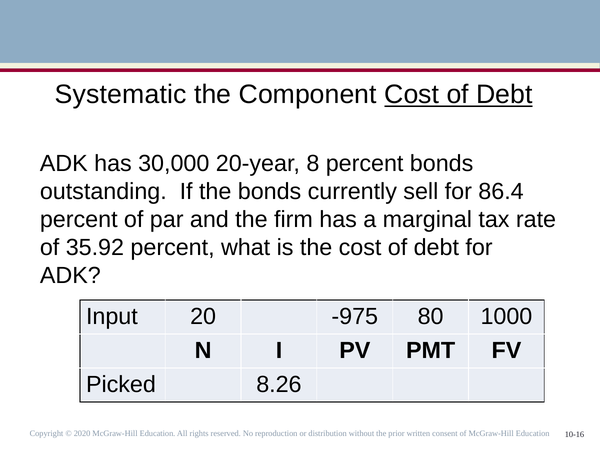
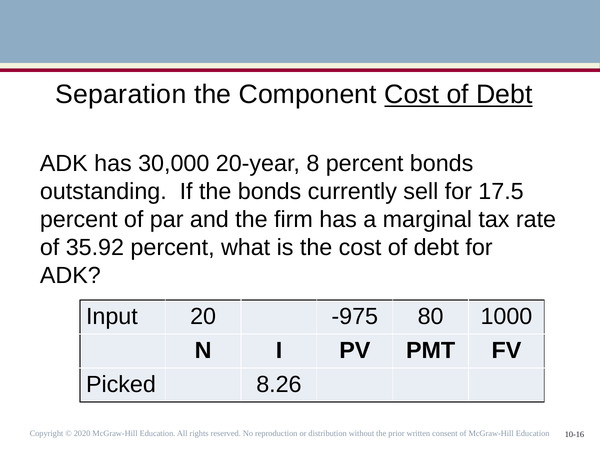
Systematic: Systematic -> Separation (121, 94)
86.4: 86.4 -> 17.5 (501, 192)
